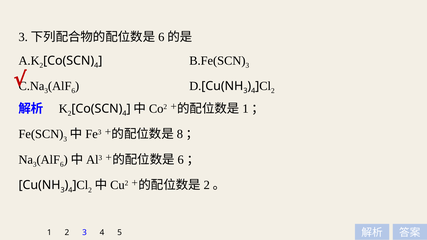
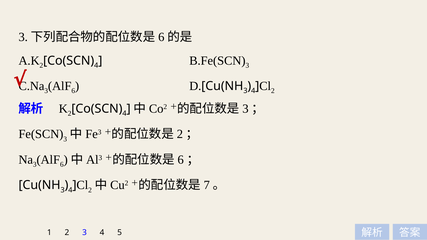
1: 1 -> 3 (246, 109)
8: 8 -> 2 (180, 134)
2: 2 -> 7 (207, 185)
